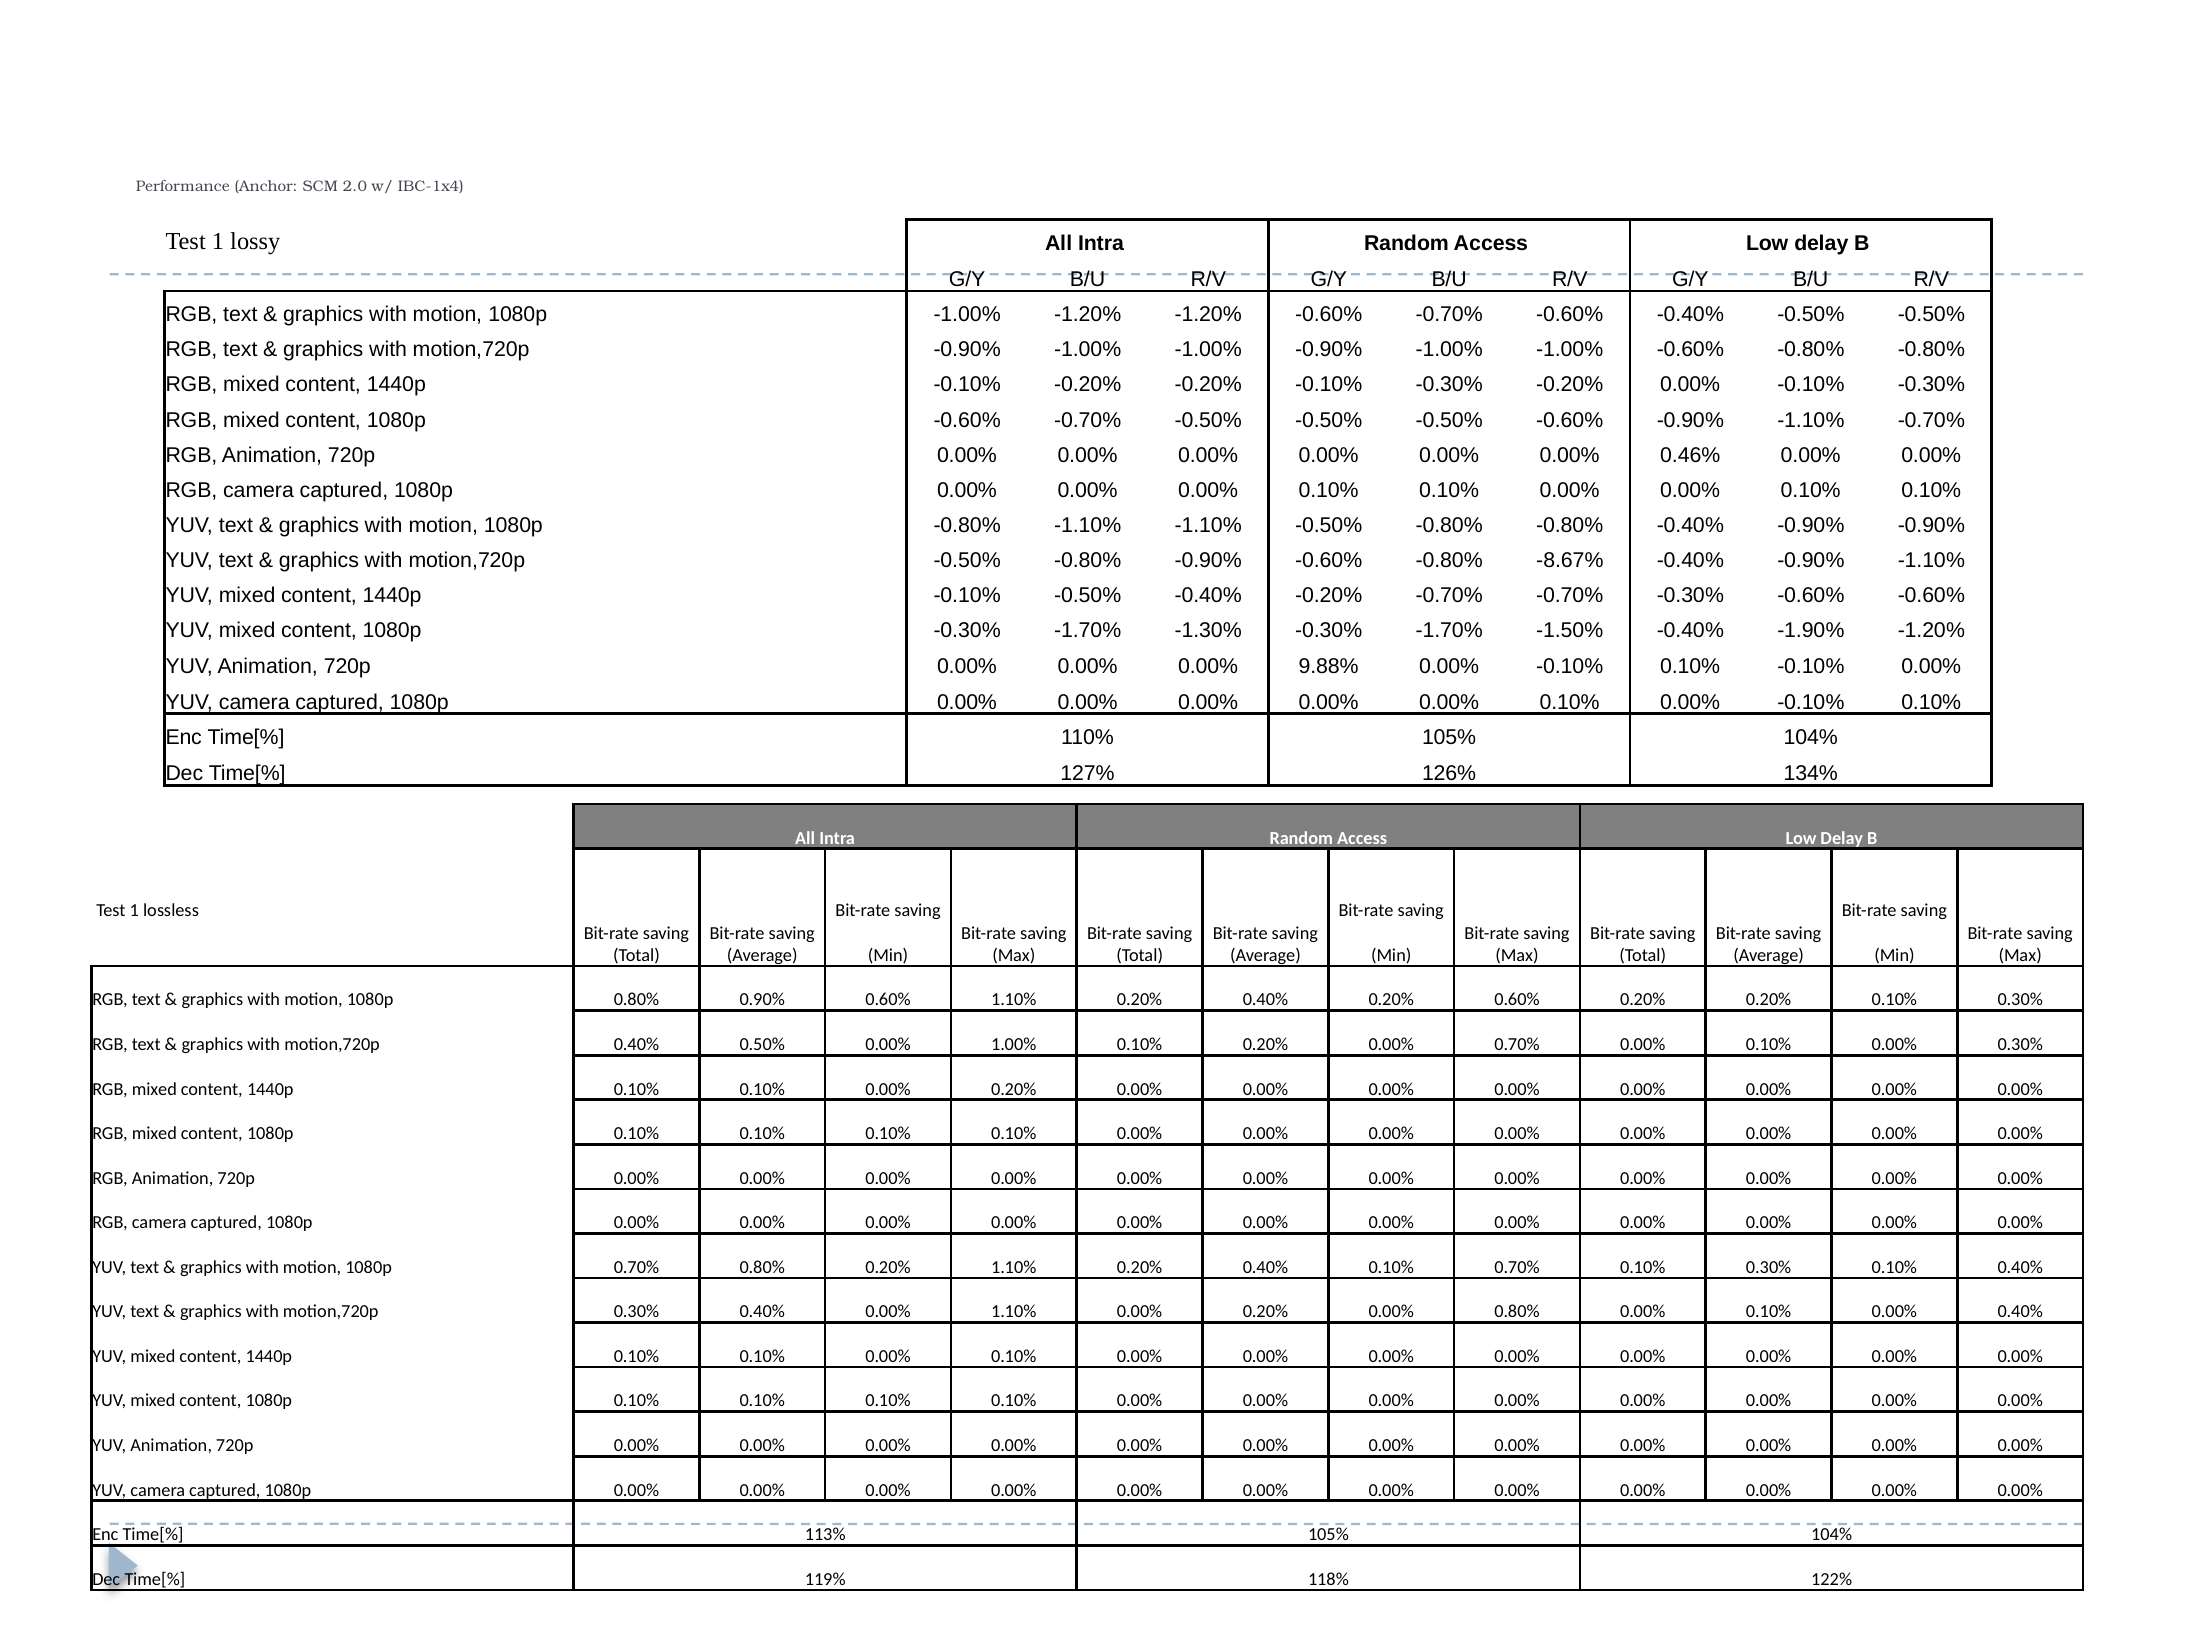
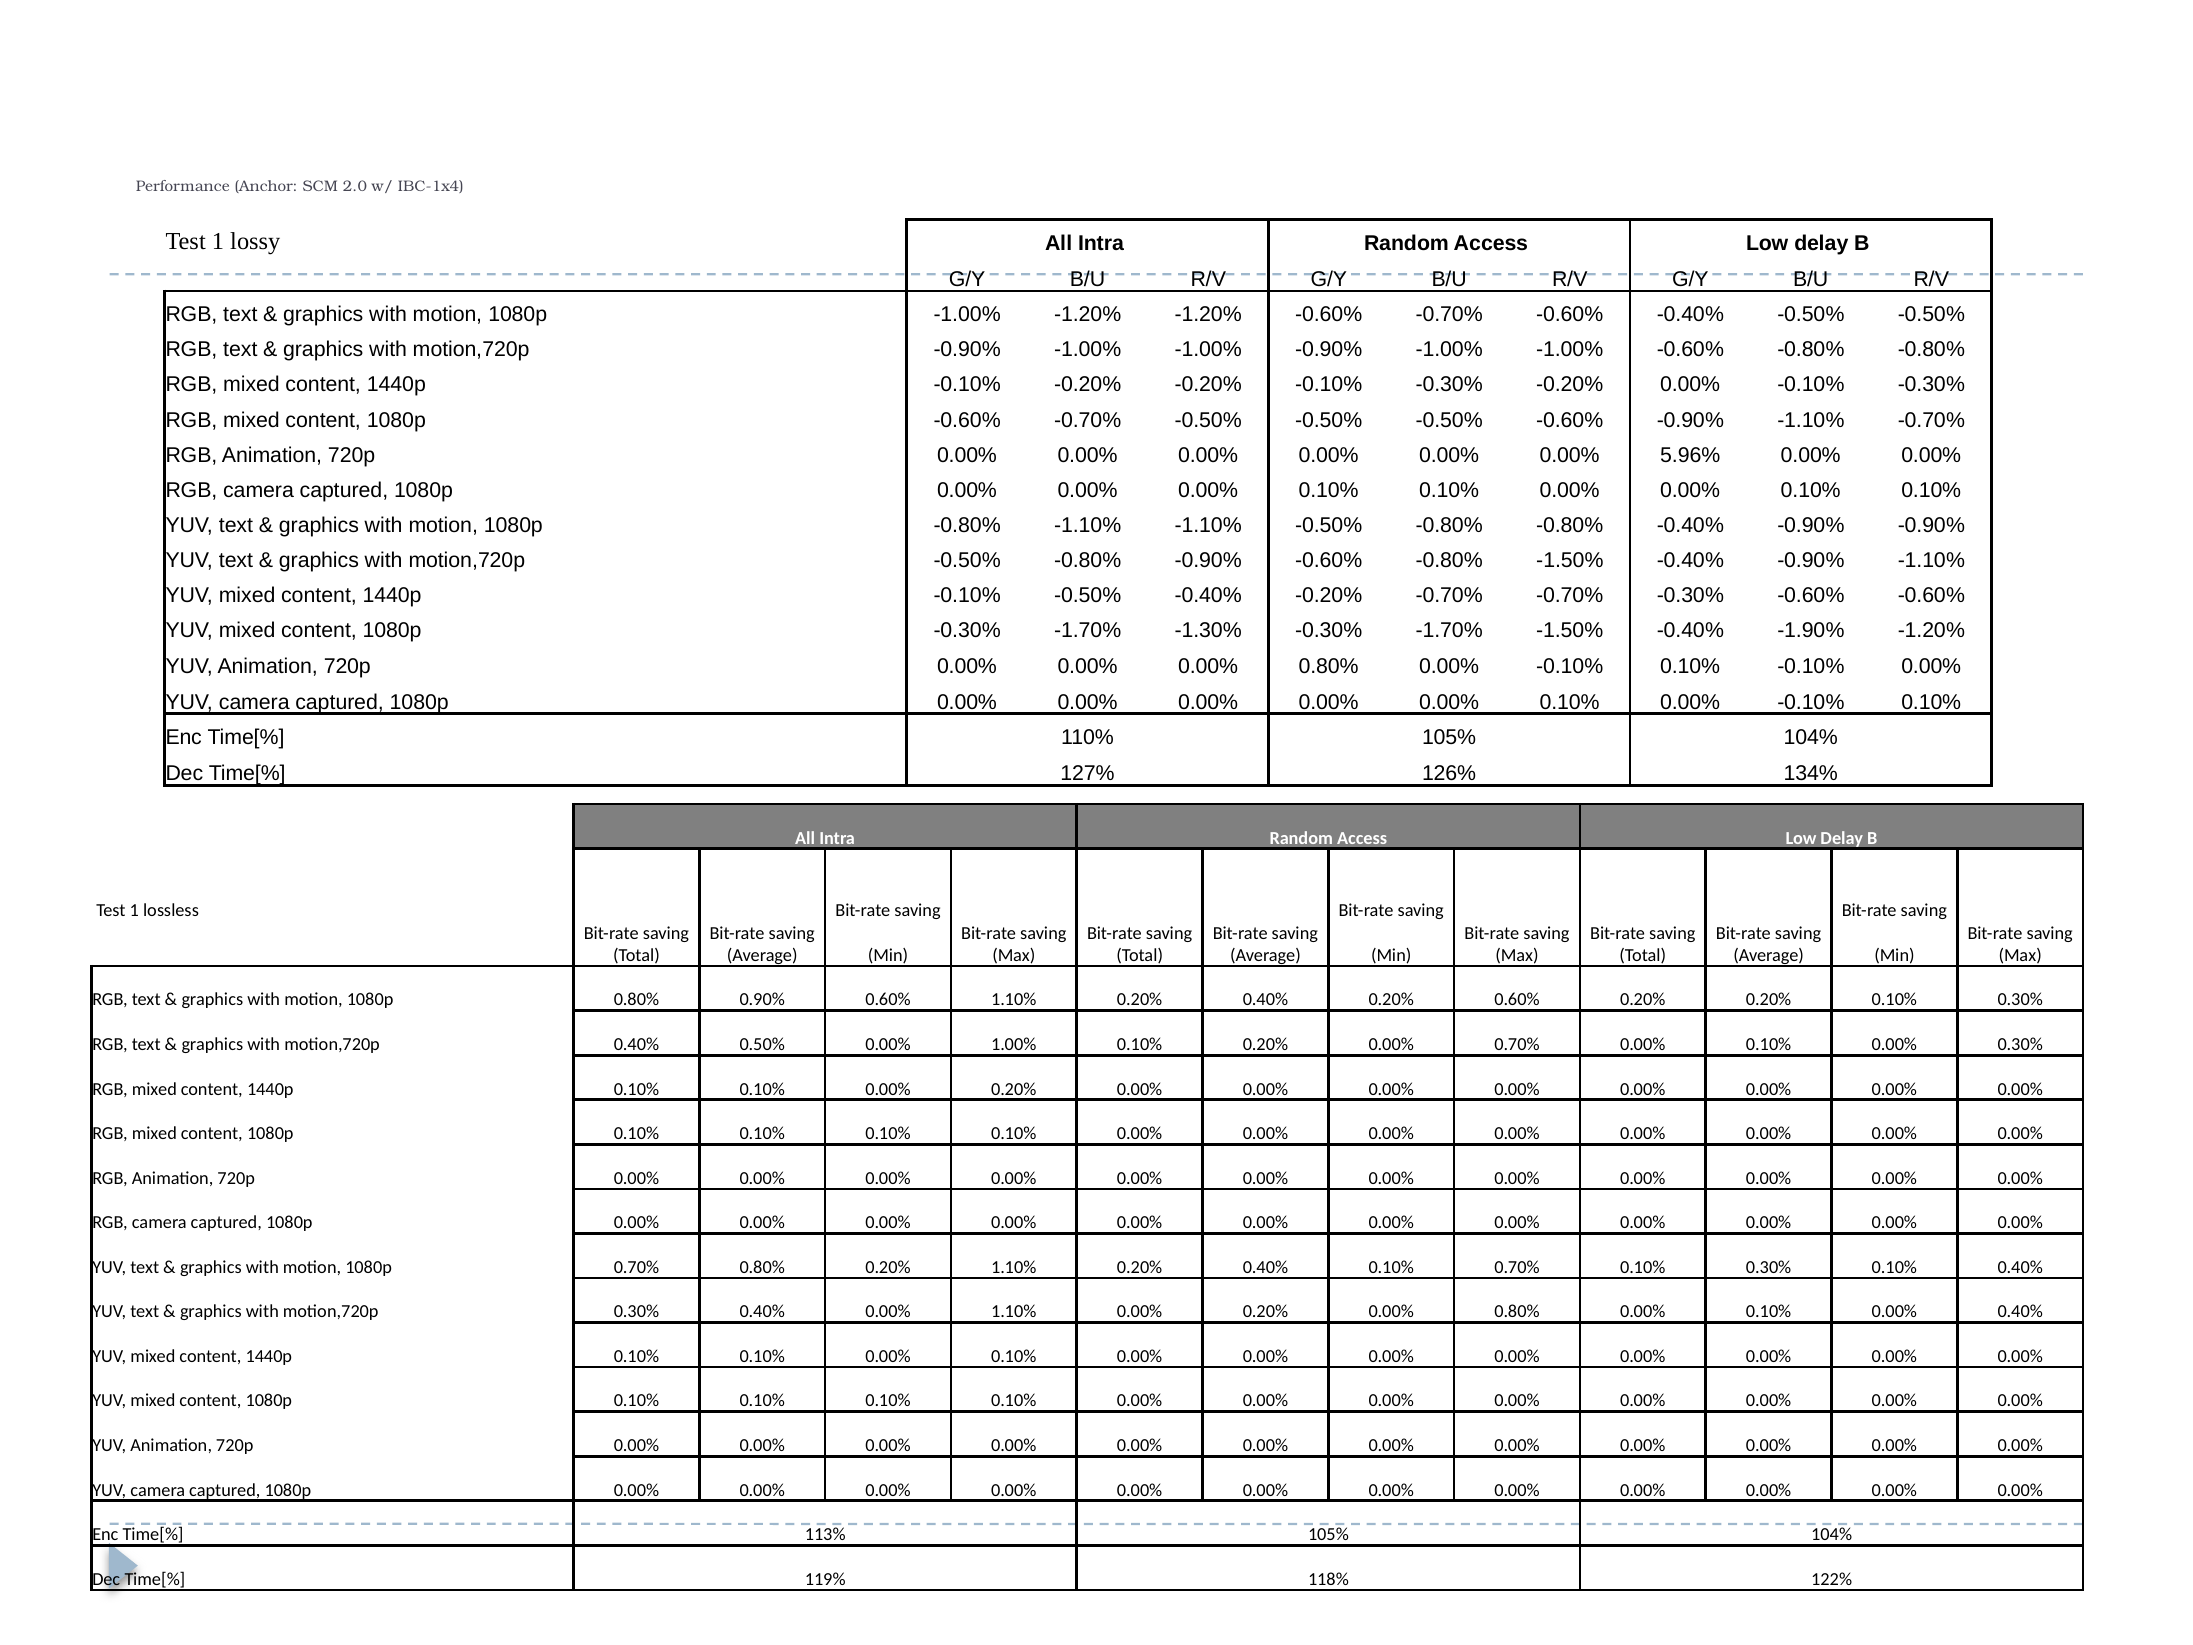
0.46%: 0.46% -> 5.96% (1690, 455)
-0.80% -8.67%: -8.67% -> -1.50% (1570, 560)
0.00% 0.00% 9.88%: 9.88% -> 0.80% (1329, 666)
